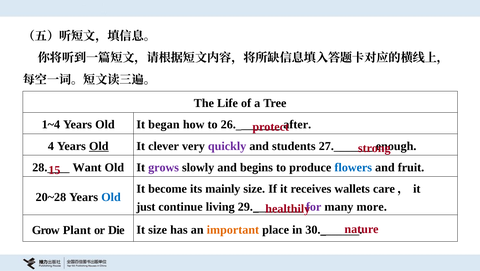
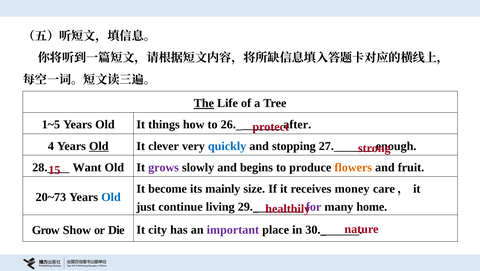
The underline: none -> present (204, 103)
1~4: 1~4 -> 1~5 (51, 125)
began: began -> things (164, 125)
quickly colour: purple -> blue (227, 146)
students: students -> stopping (294, 146)
flowers colour: blue -> orange (353, 168)
wallets: wallets -> money (352, 189)
20~28: 20~28 -> 20~73 (51, 198)
more: more -> home (372, 207)
Plant: Plant -> Show (77, 231)
It size: size -> city (158, 230)
important colour: orange -> purple (233, 230)
